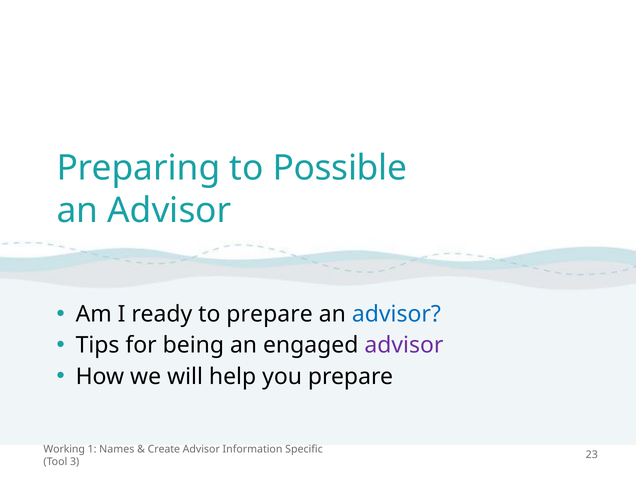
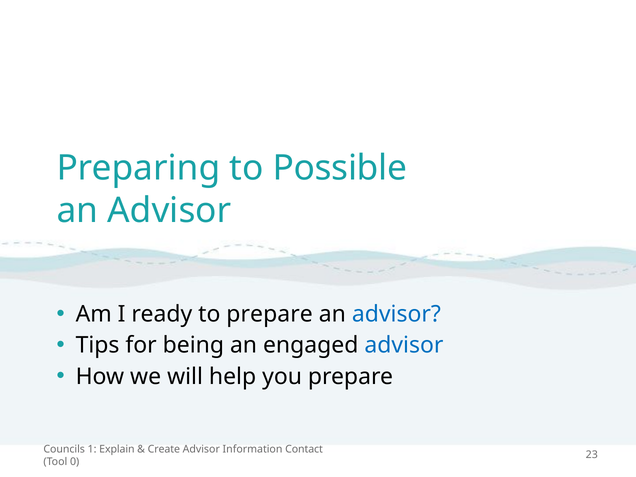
advisor colour: purple -> blue (404, 345)
Working: Working -> Councils (64, 449)
Names: Names -> Explain (117, 449)
Specific: Specific -> Contact (304, 449)
3: 3 -> 0 (75, 462)
